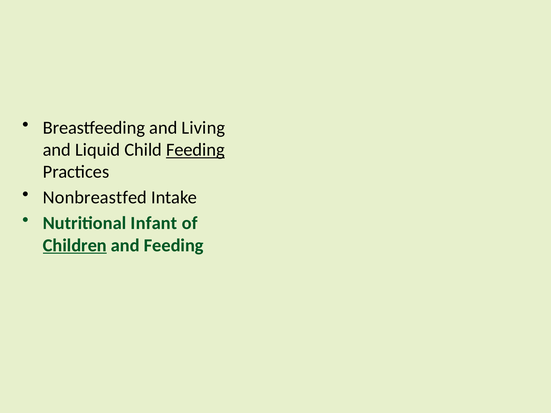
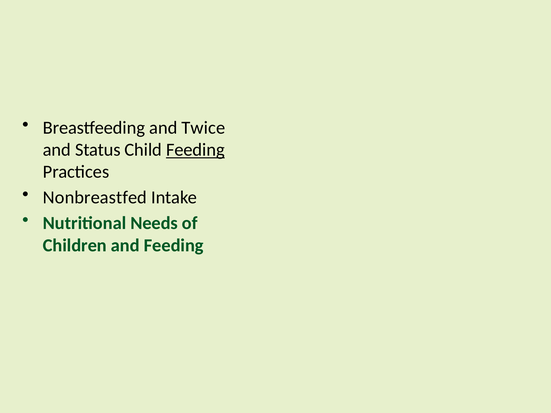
Living: Living -> Twice (203, 128)
Liquid: Liquid -> Status (98, 150)
Infant: Infant -> Needs (154, 223)
Children underline: present -> none (75, 245)
